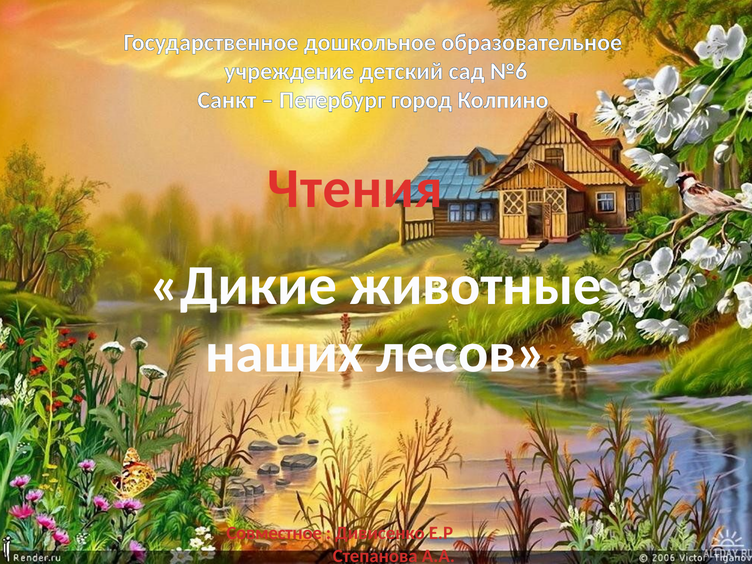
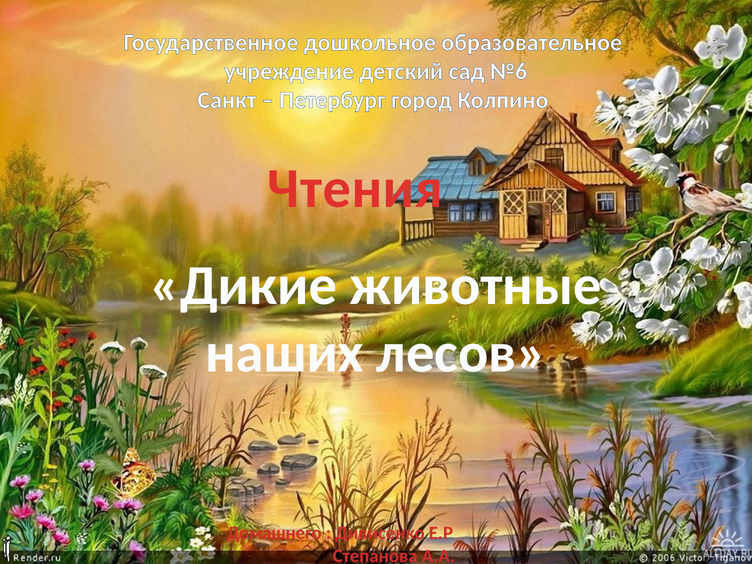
Совместное: Совместное -> Домашнего (274, 533)
